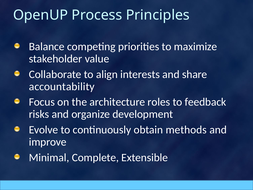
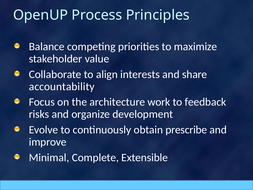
roles: roles -> work (159, 102)
methods: methods -> prescribe (186, 130)
